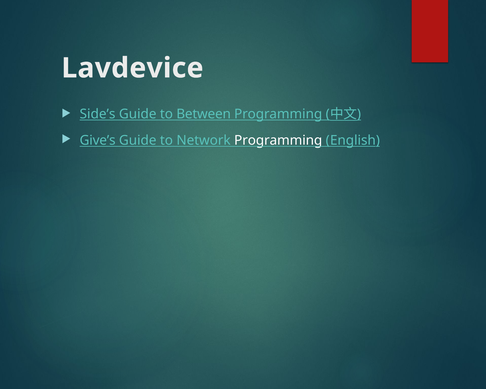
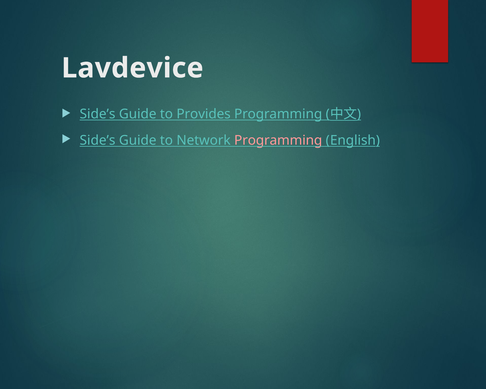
Between: Between -> Provides (204, 114)
Give’s: Give’s -> Side’s (98, 140)
Programming colour: white -> pink (278, 140)
